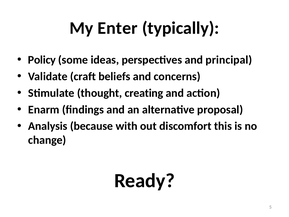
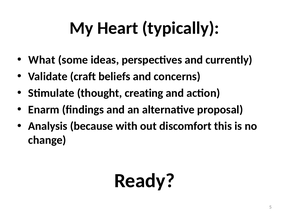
Enter: Enter -> Heart (118, 28)
Policy: Policy -> What (42, 60)
principal: principal -> currently (229, 60)
